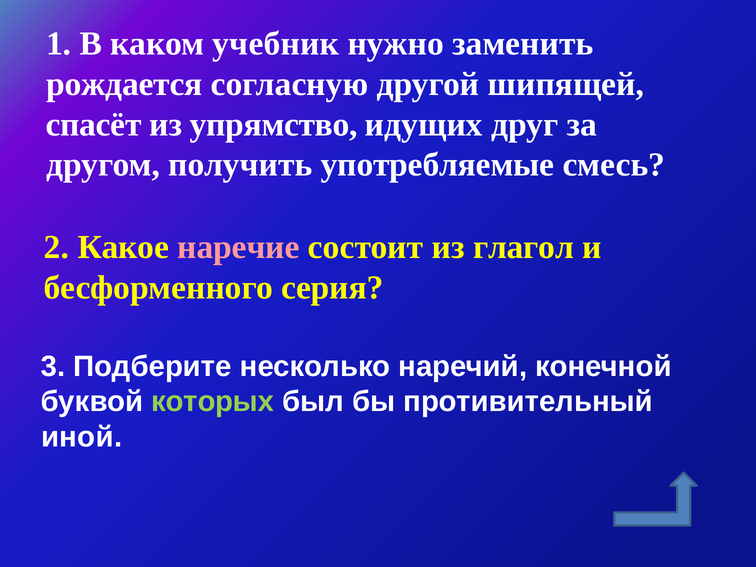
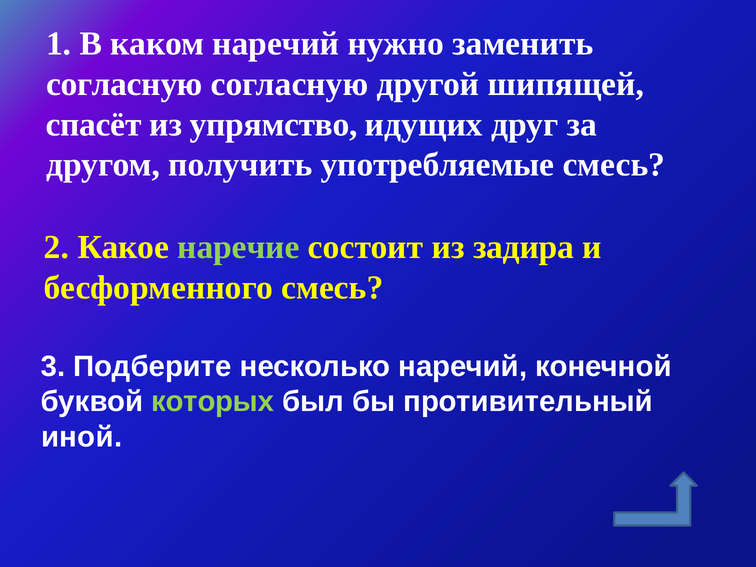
каком учебник: учебник -> наречий (276, 44)
рождается: рождается -> согласную (124, 84)
наречие colour: pink -> light green (238, 247)
глагол: глагол -> задира (523, 247)
бесформенного серия: серия -> смесь (332, 288)
